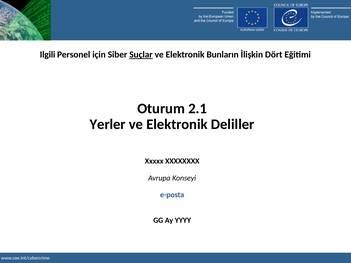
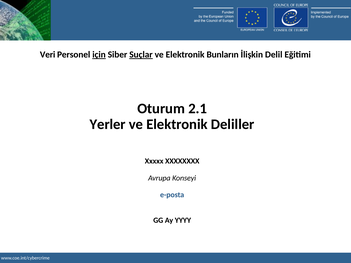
Ilgili: Ilgili -> Veri (48, 55)
için underline: none -> present (99, 55)
Dört: Dört -> Delil (274, 55)
